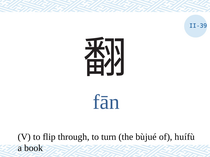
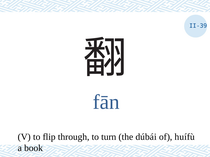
bùjué: bùjué -> dúbái (146, 137)
